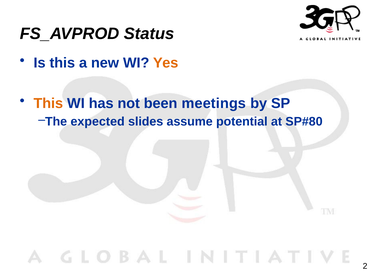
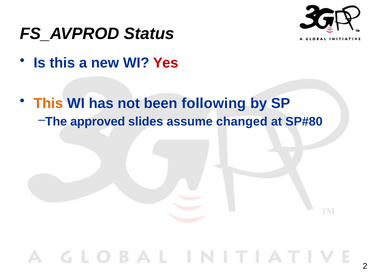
Yes colour: orange -> red (166, 63)
meetings: meetings -> following (214, 103)
expected: expected -> approved (98, 122)
potential: potential -> changed (242, 122)
